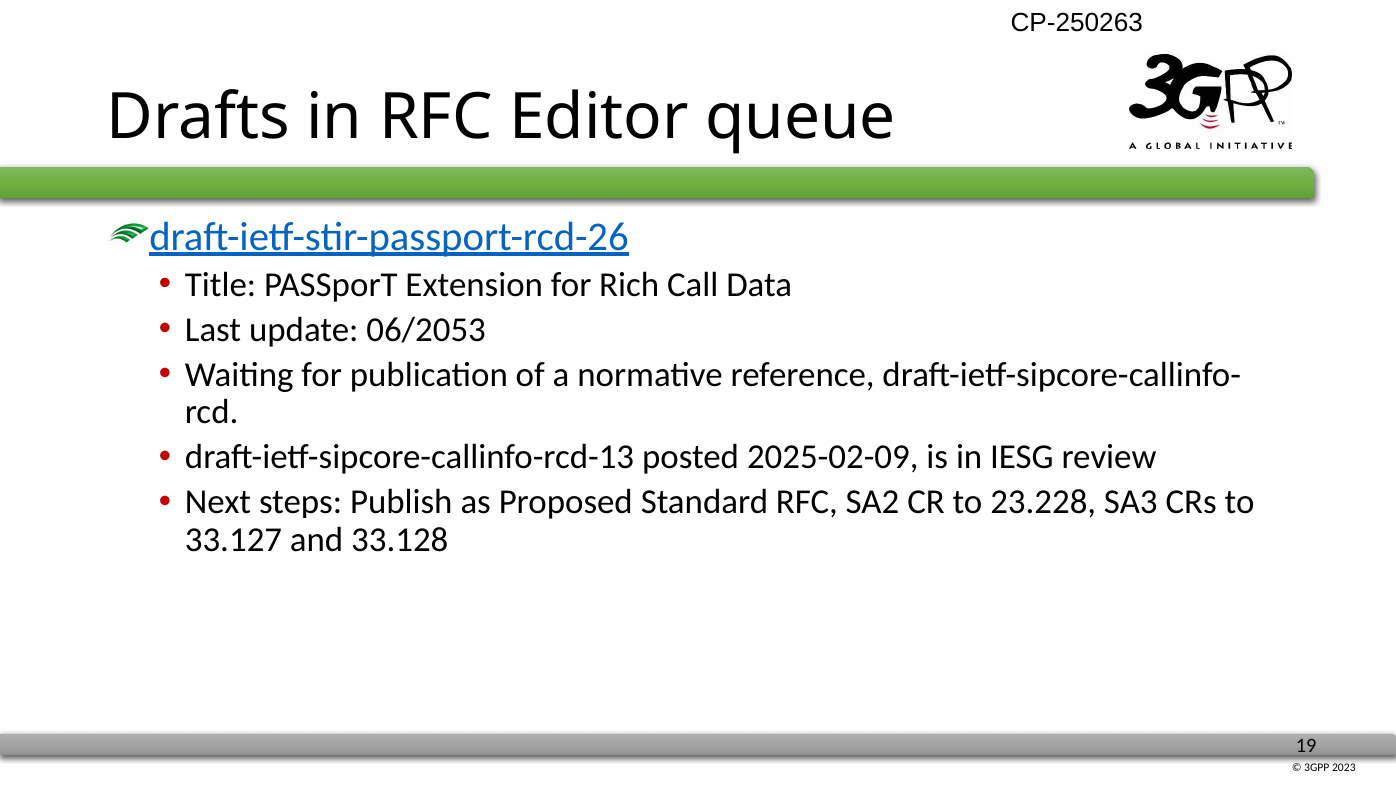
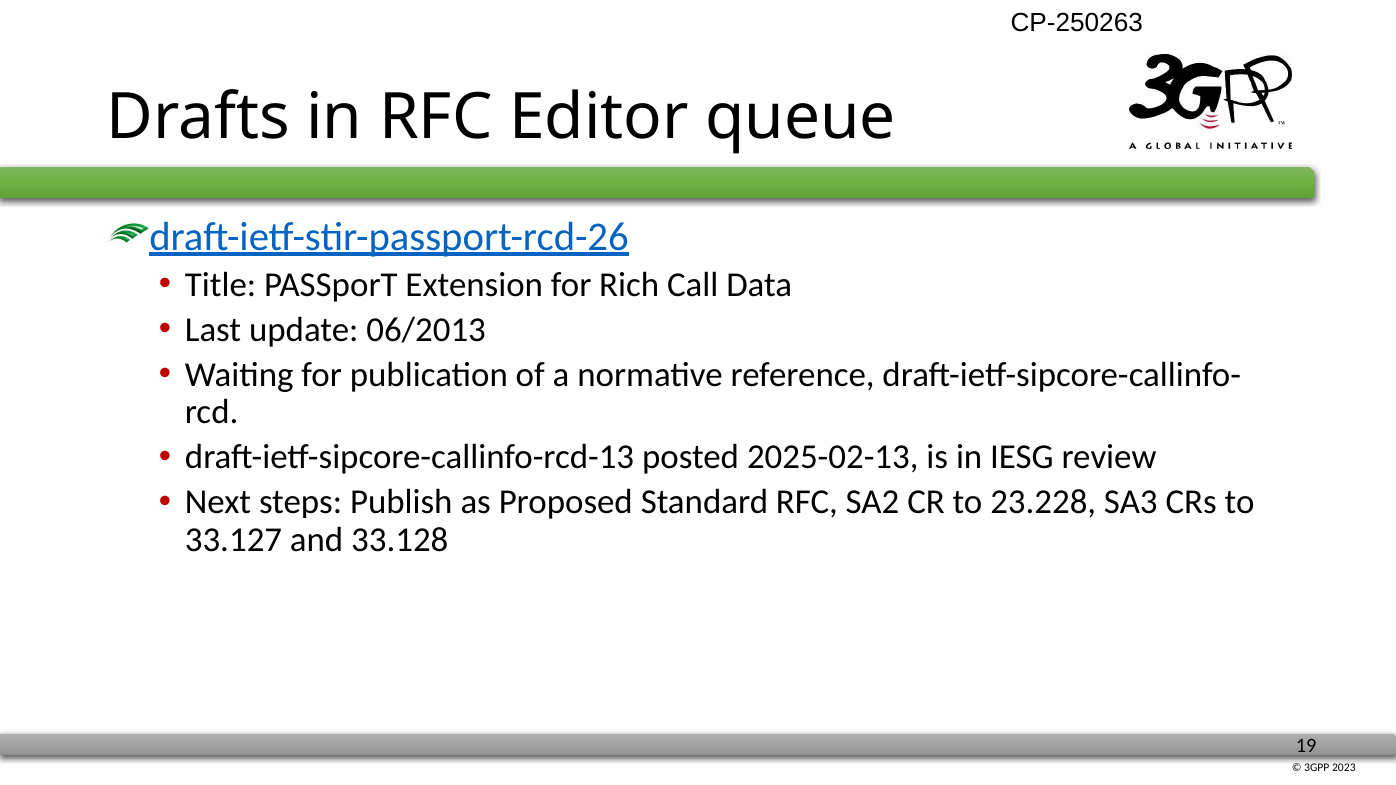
06/2053: 06/2053 -> 06/2013 (426, 330)
2025-02-09: 2025-02-09 -> 2025-02-13 (833, 457)
